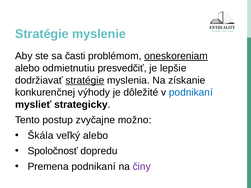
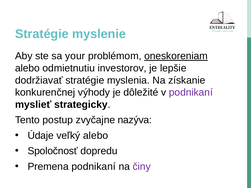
časti: časti -> your (75, 56)
presvedčiť: presvedčiť -> investorov (122, 68)
stratégie underline: present -> none (85, 80)
podnikaní colour: blue -> purple (191, 93)
možno: možno -> nazýva (135, 120)
Škála: Škála -> Údaje (41, 136)
